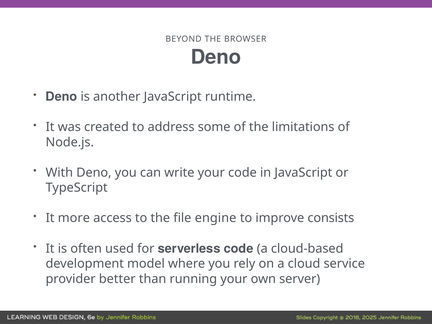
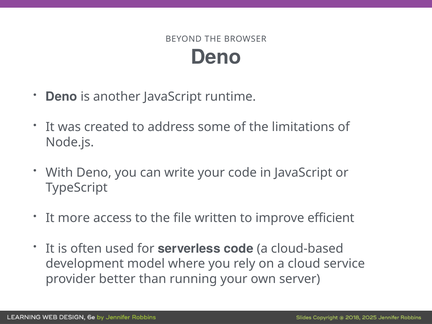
engine: engine -> written (216, 218)
consists: consists -> efficient (331, 218)
